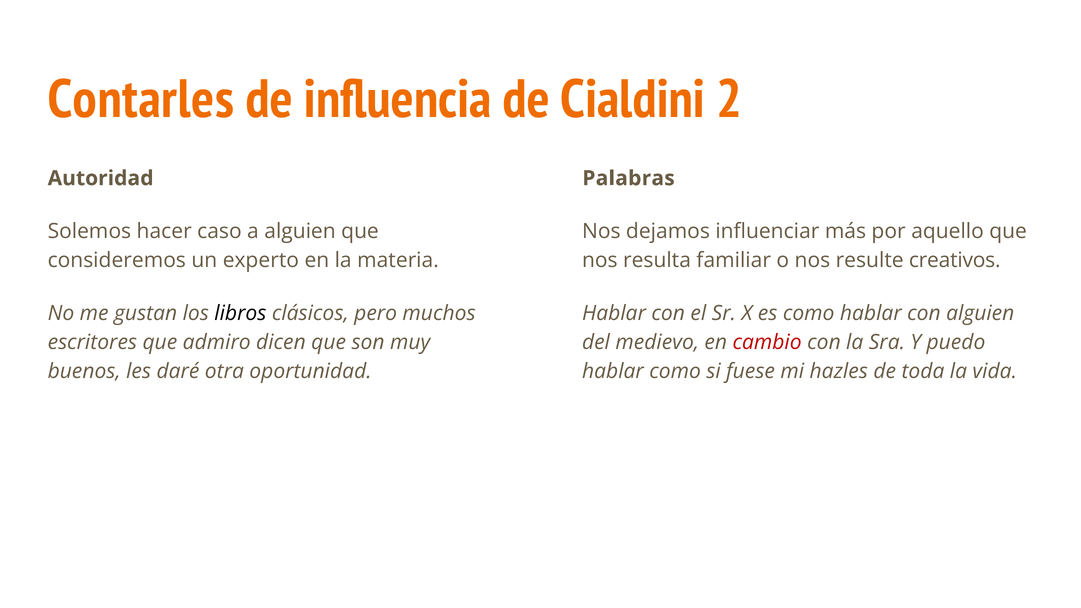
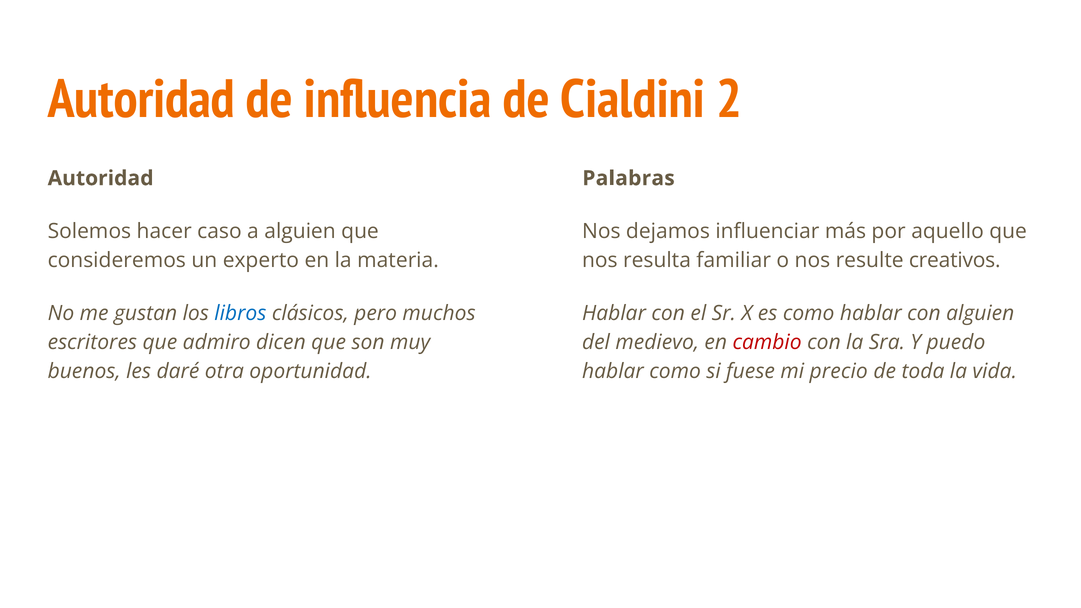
Contarles: Contarles -> Autoridad (141, 100)
libros colour: black -> blue (240, 313)
hazles: hazles -> precio (839, 371)
